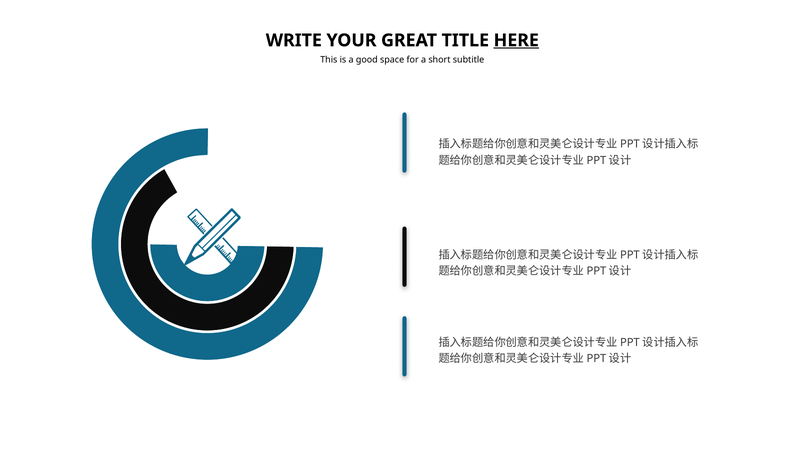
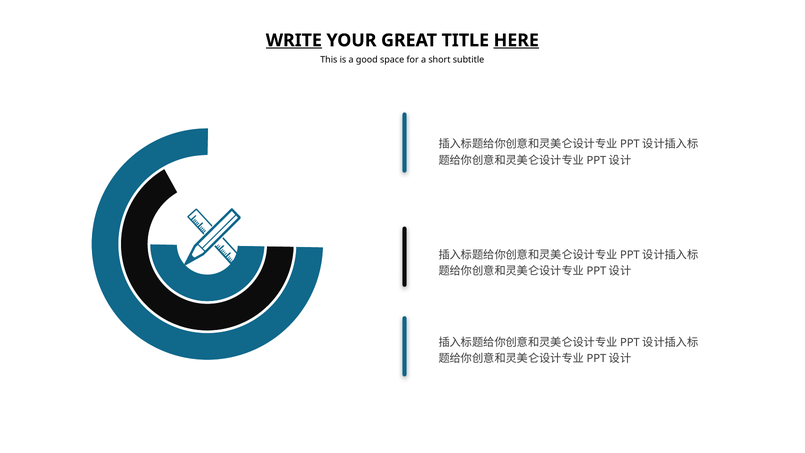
WRITE underline: none -> present (294, 40)
